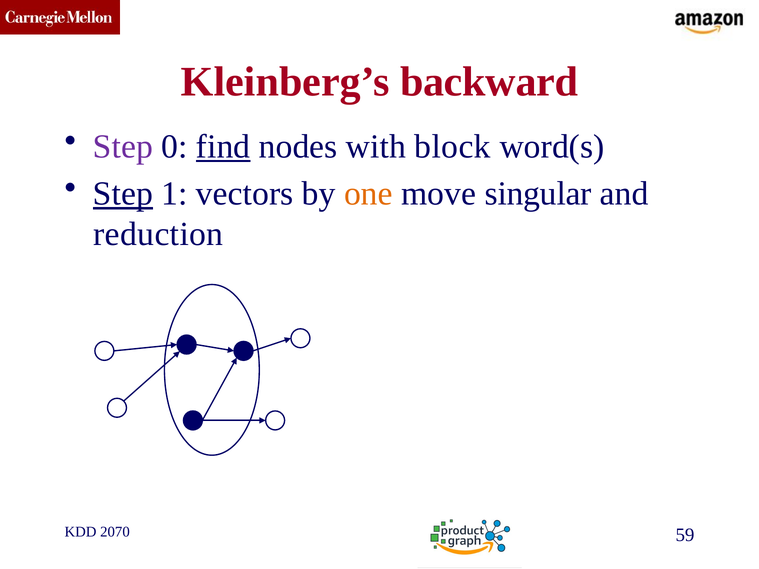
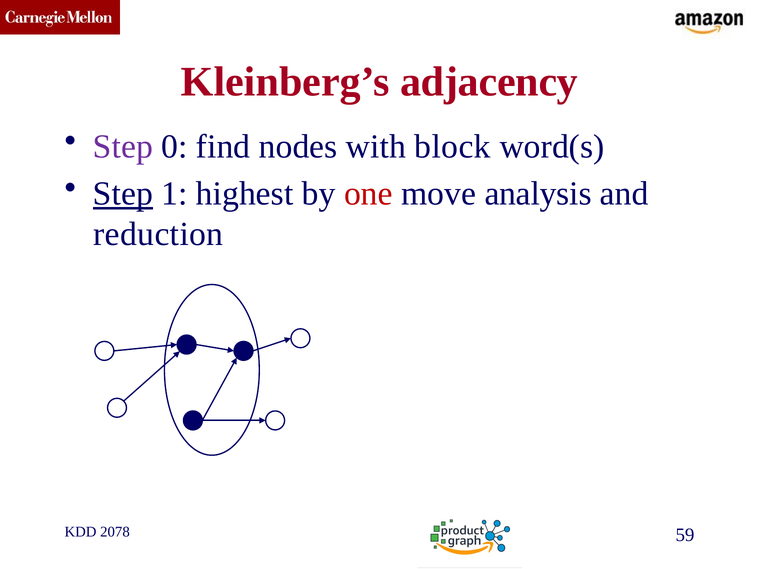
backward: backward -> adjacency (489, 82)
find underline: present -> none (223, 147)
vectors: vectors -> highest (245, 194)
one colour: orange -> red (368, 194)
singular: singular -> analysis (538, 194)
2070: 2070 -> 2078 (115, 532)
